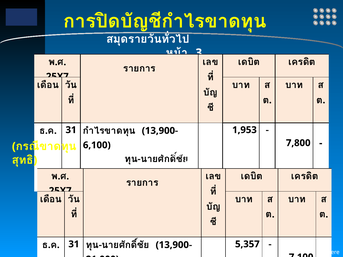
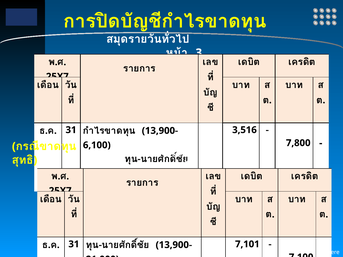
1,953: 1,953 -> 3,516 (244, 130)
5,357: 5,357 -> 7,101 (247, 244)
